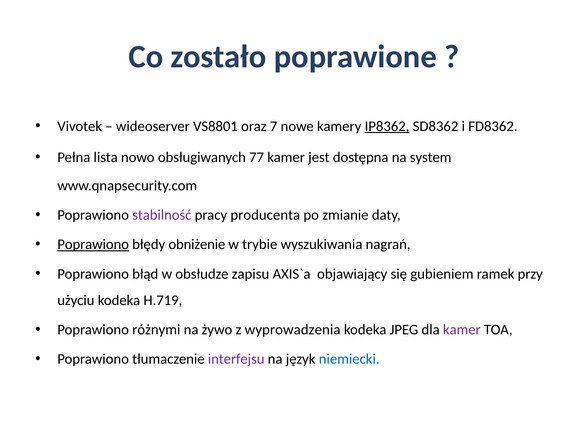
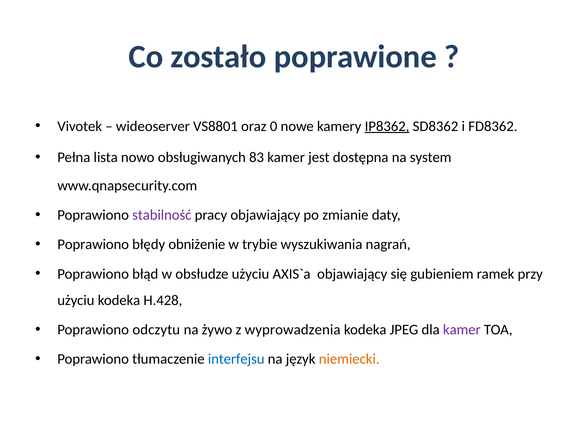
7: 7 -> 0 (274, 126)
77: 77 -> 83 (257, 157)
pracy producenta: producenta -> objawiający (265, 215)
Poprawiono underline: present -> none (93, 244)
obsłudze zapisu: zapisu -> użyciu (251, 274)
H.719: H.719 -> H.428 (163, 300)
różnymi: różnymi -> odczytu (156, 330)
interfejsu colour: purple -> blue (236, 359)
niemiecki colour: blue -> orange (349, 359)
